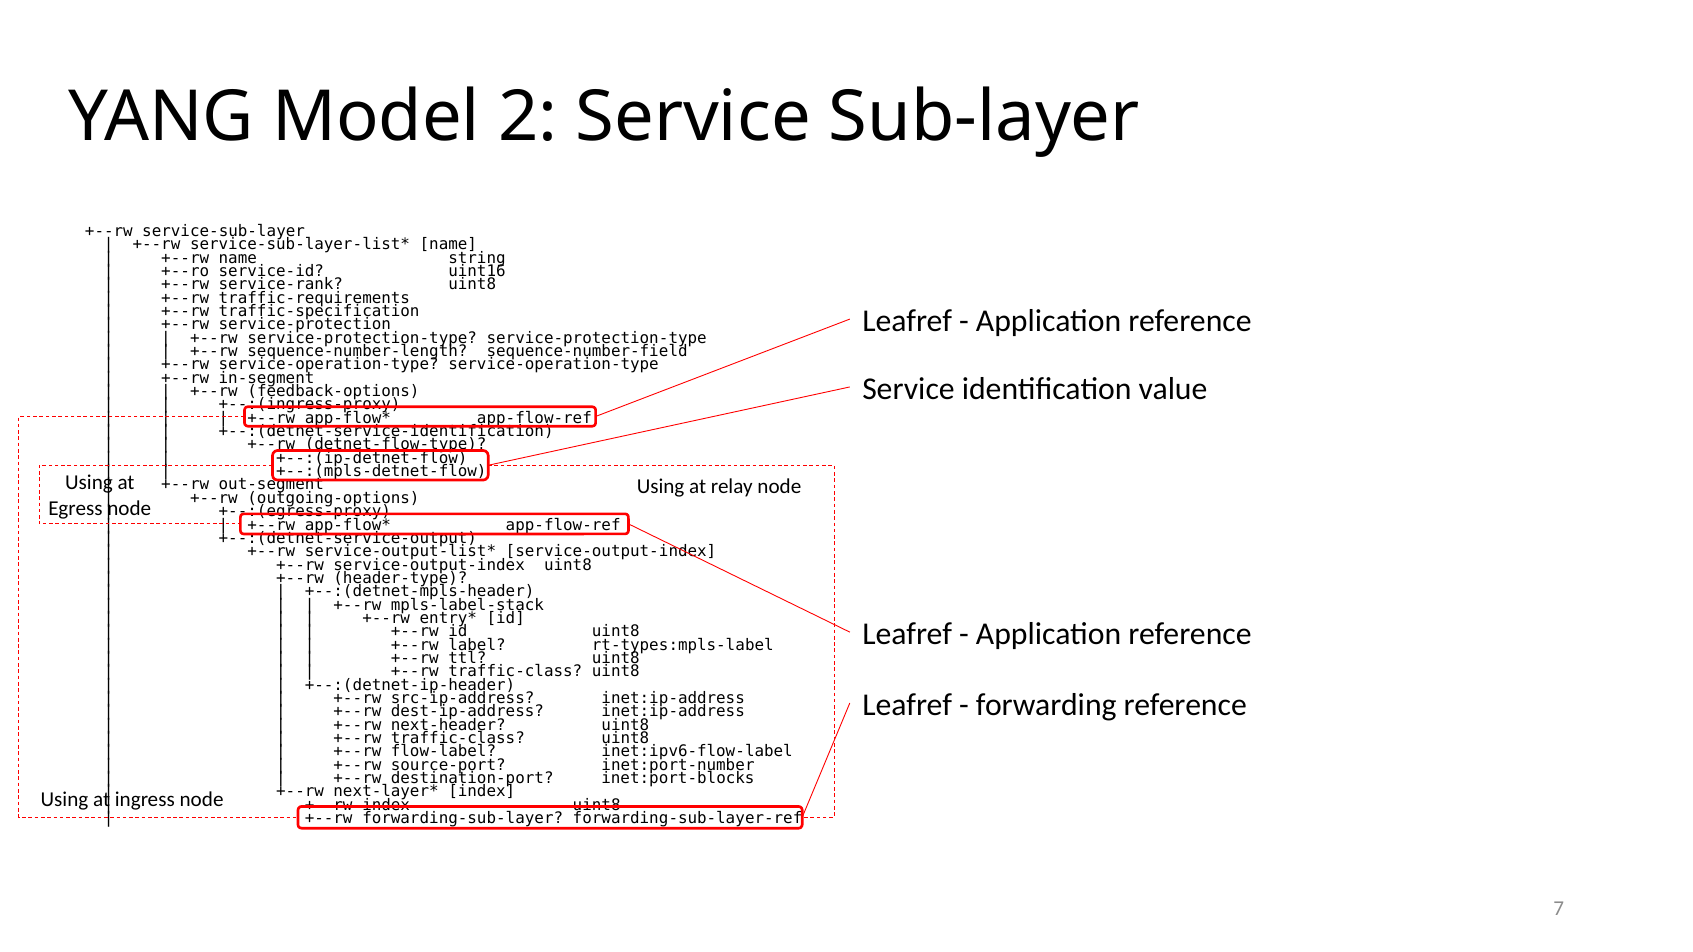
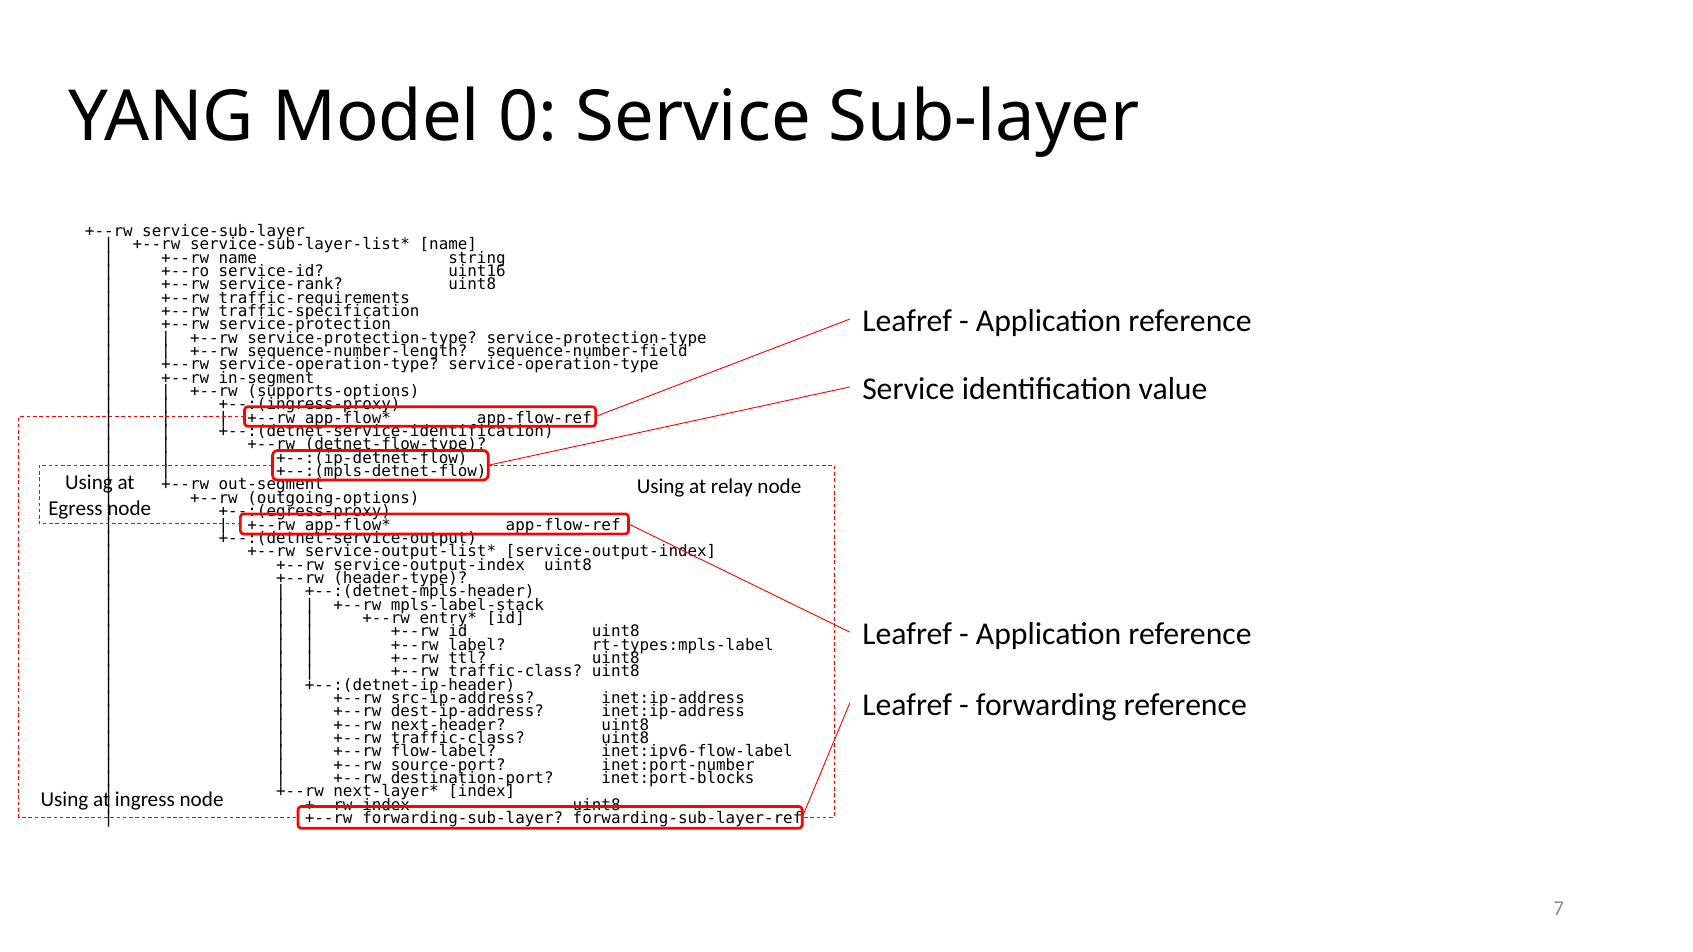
2: 2 -> 0 (528, 117)
feedback-options: feedback-options -> supports-options (334, 391)
